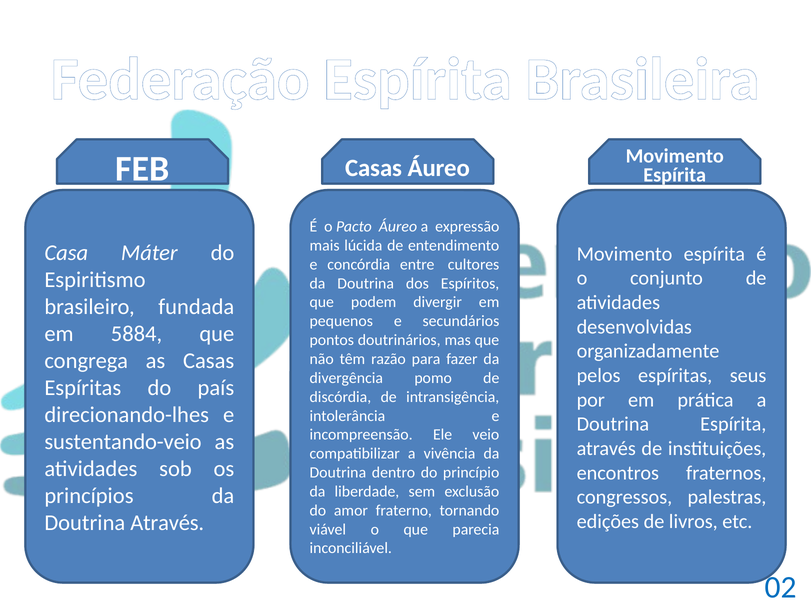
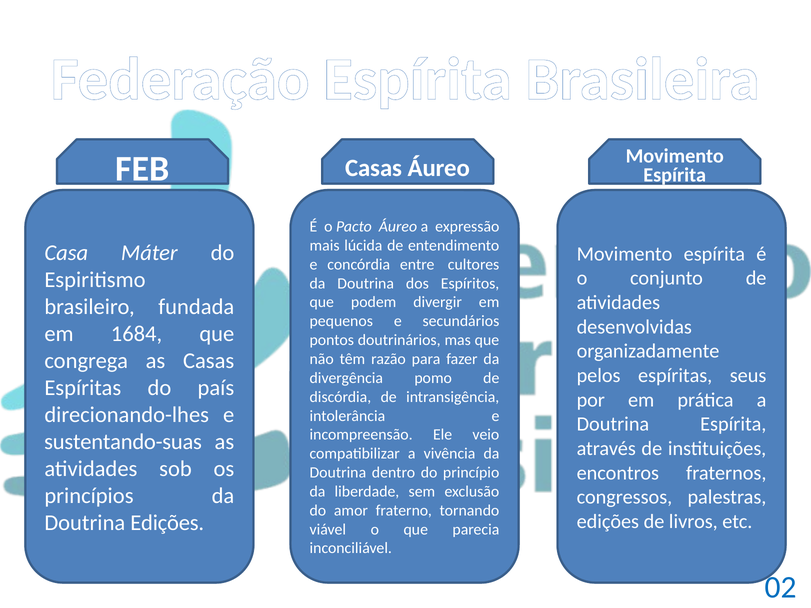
5884: 5884 -> 1684 (137, 334)
sustentando-veio: sustentando-veio -> sustentando-suas (123, 442)
Doutrina Através: Através -> Edições (167, 523)
